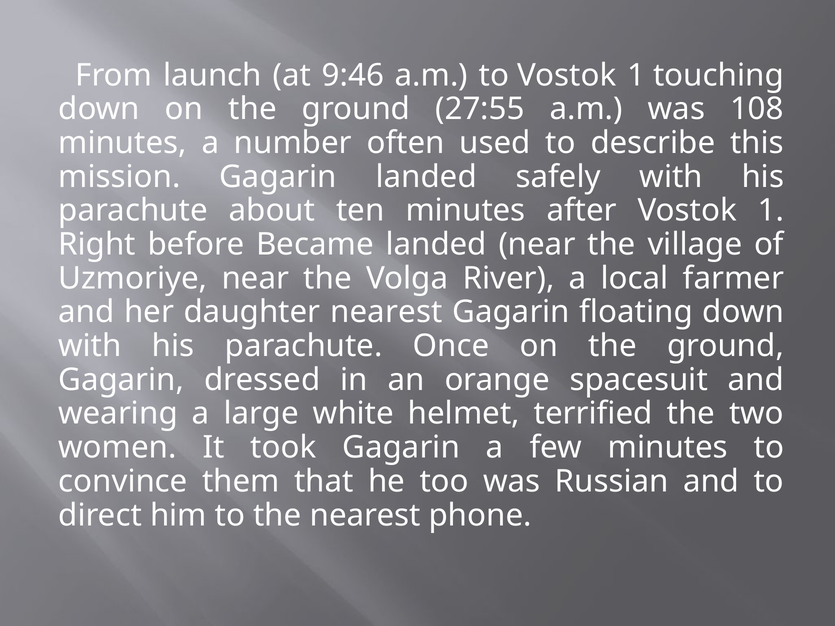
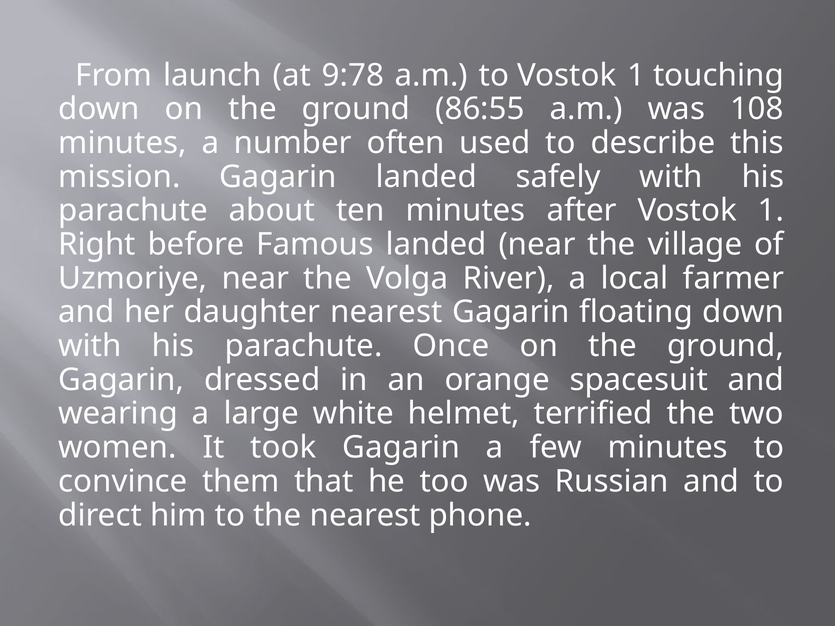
9:46: 9:46 -> 9:78 (353, 75)
27:55: 27:55 -> 86:55 (480, 109)
Became: Became -> Famous (315, 245)
